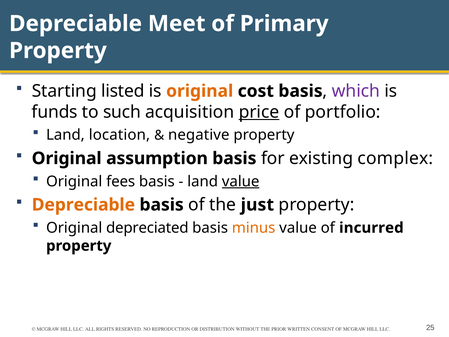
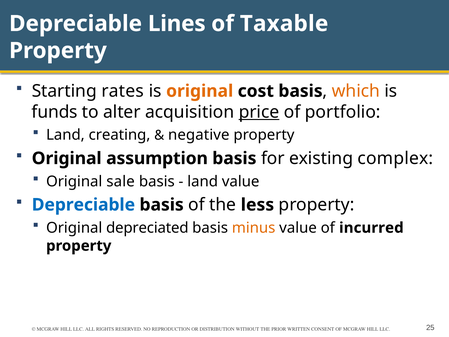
Meet: Meet -> Lines (177, 24)
Primary: Primary -> Taxable (284, 24)
listed: listed -> rates (123, 91)
which colour: purple -> orange (356, 91)
such: such -> alter (122, 112)
location: location -> creating (120, 135)
fees: fees -> sale (121, 181)
value underline: present -> none (241, 181)
Depreciable colour: orange -> blue (83, 205)
just: just -> less (257, 205)
